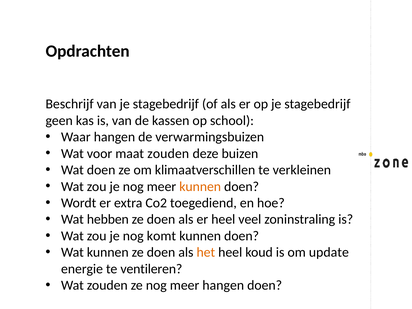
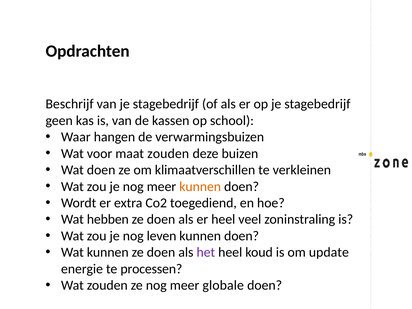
komt: komt -> leven (162, 236)
het colour: orange -> purple (206, 252)
ventileren: ventileren -> processen (151, 269)
meer hangen: hangen -> globale (223, 285)
